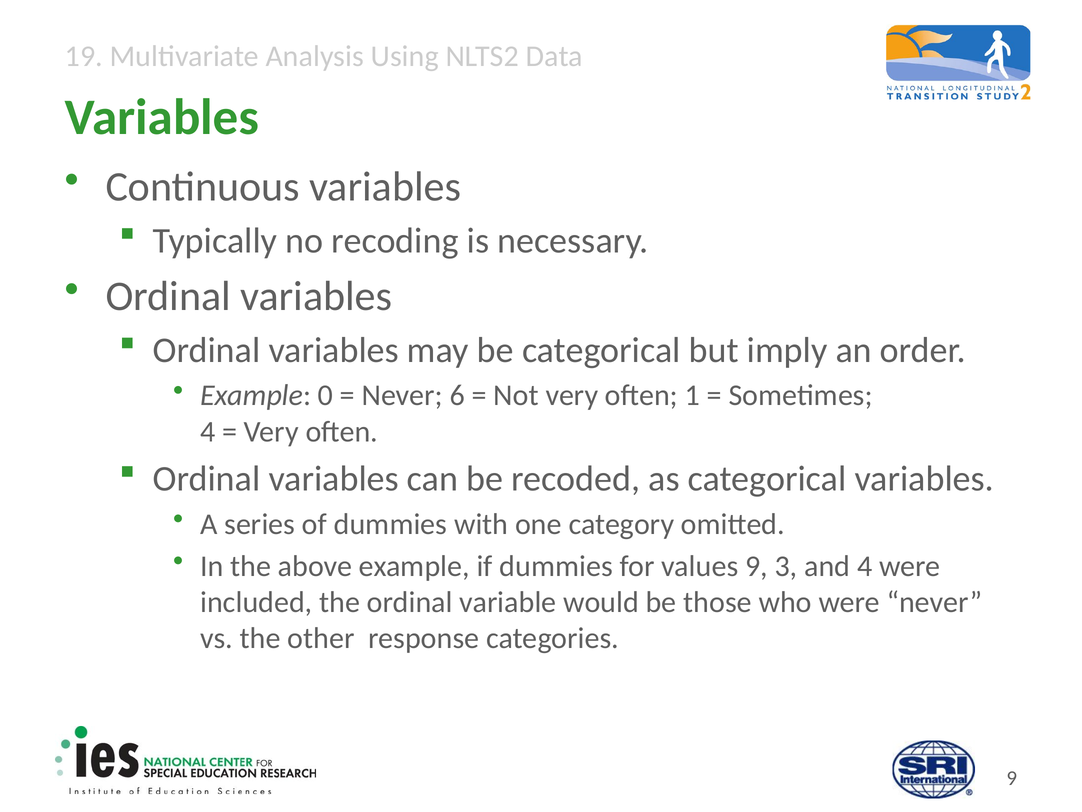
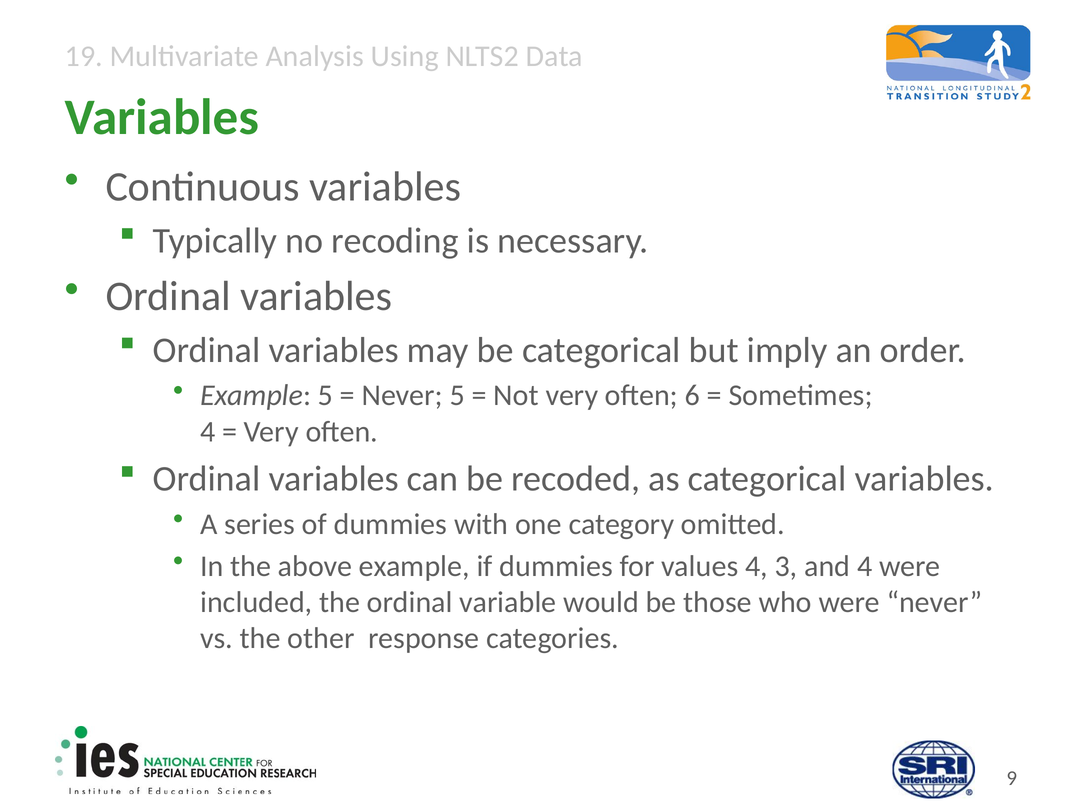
Example 0: 0 -> 5 (326, 395)
Never 6: 6 -> 5 (457, 395)
1: 1 -> 6 (692, 395)
values 9: 9 -> 4 (757, 566)
